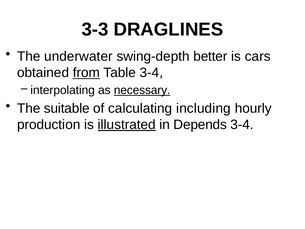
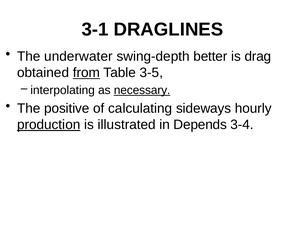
3-3: 3-3 -> 3-1 (95, 30)
cars: cars -> drag (258, 56)
Table 3-4: 3-4 -> 3-5 (151, 73)
suitable: suitable -> positive (67, 108)
including: including -> sideways (204, 108)
production underline: none -> present (49, 125)
illustrated underline: present -> none (127, 125)
